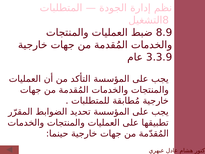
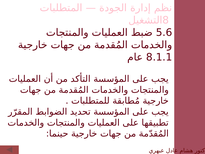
8.9: 8.9 -> 5.6 (164, 32)
3.3.9: 3.3.9 -> 8.1.1 (159, 57)
